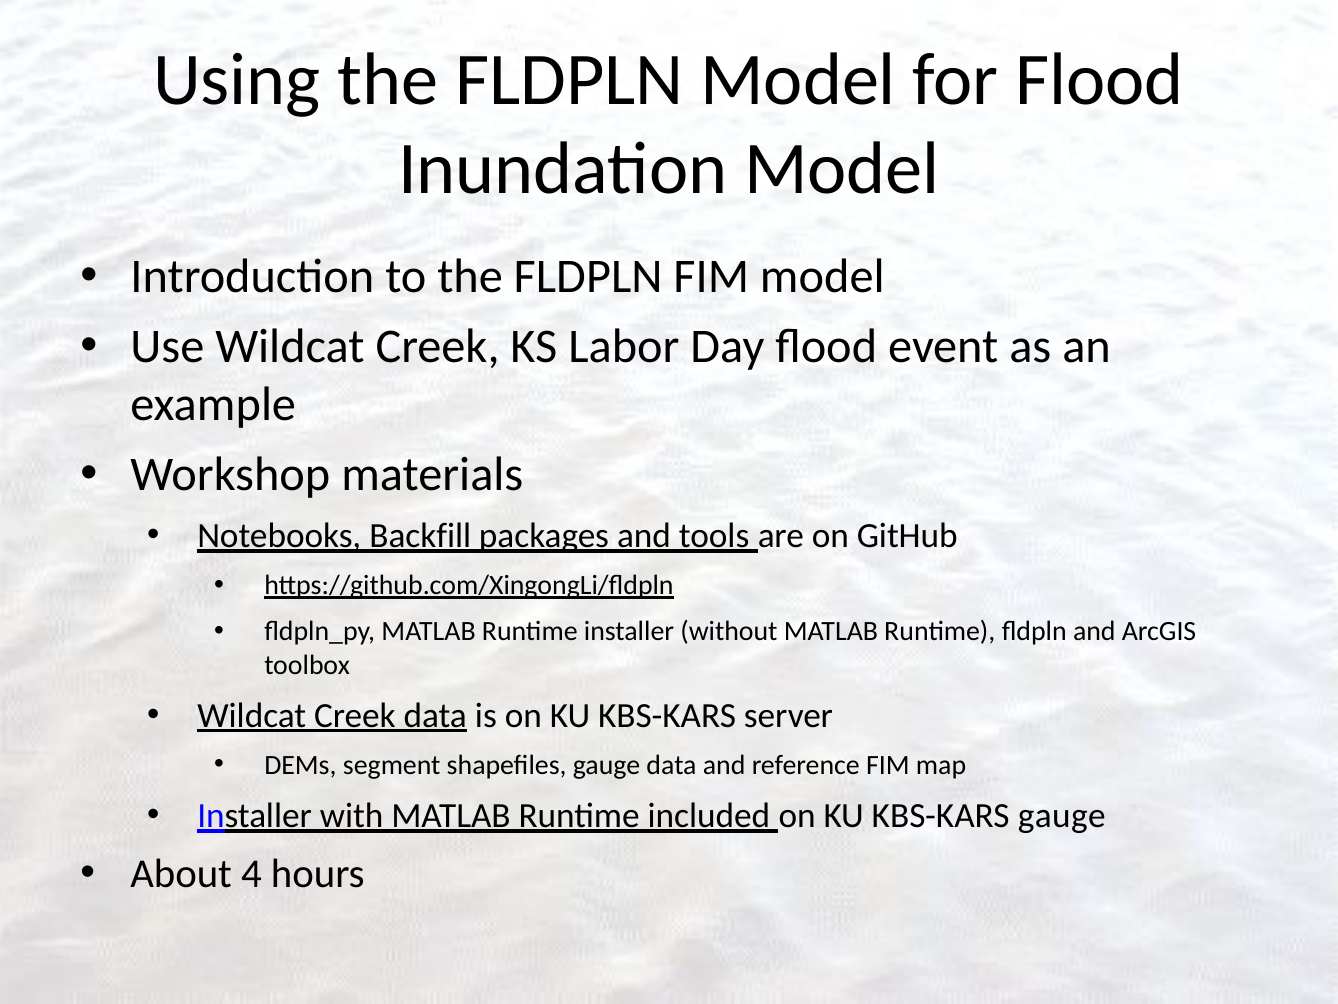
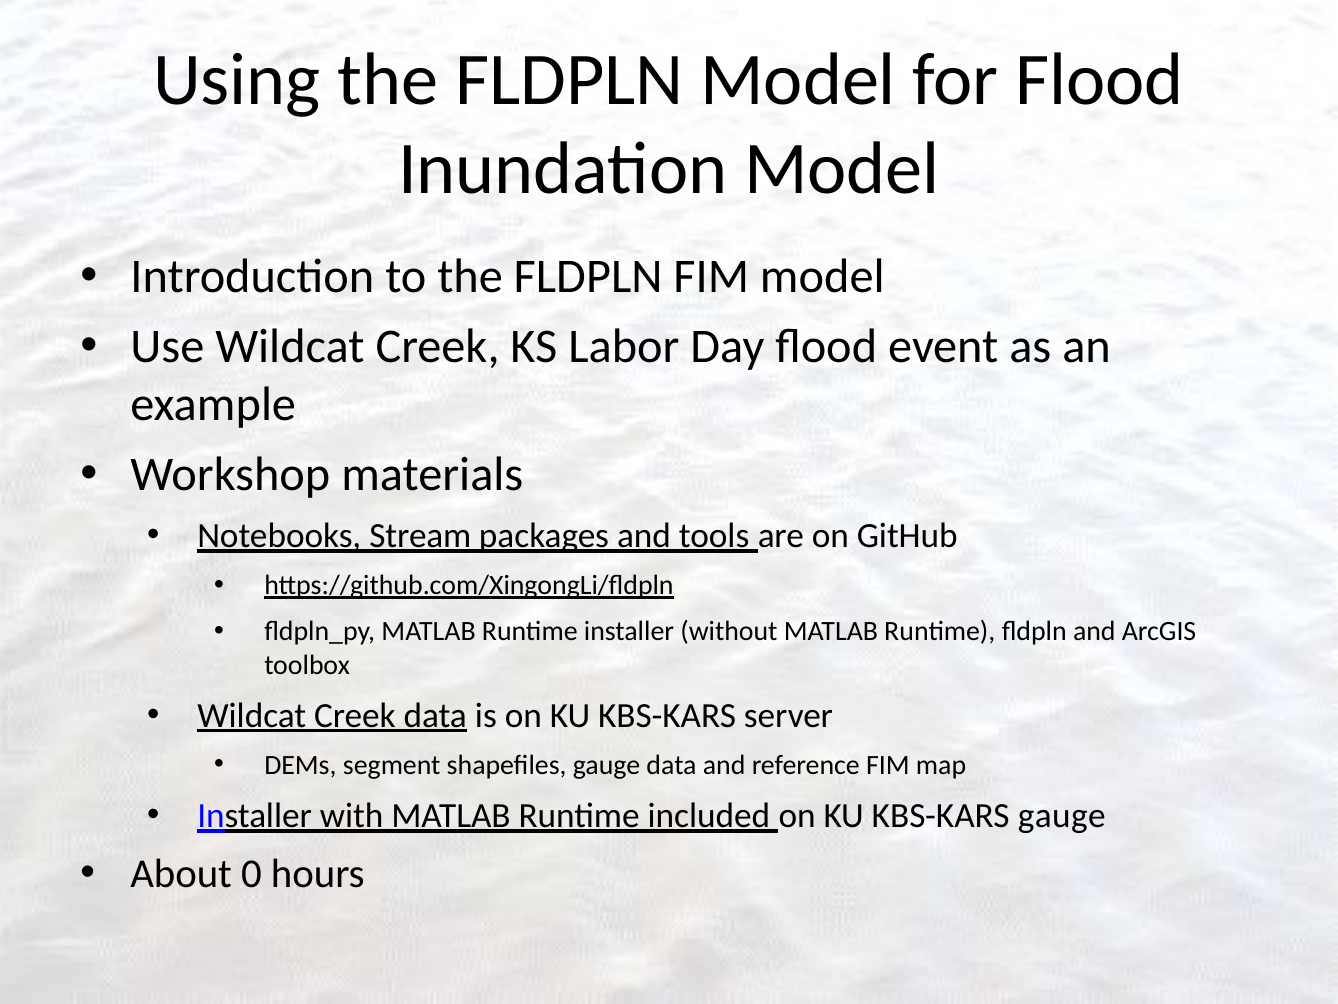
Backfill: Backfill -> Stream (420, 536)
4: 4 -> 0 (251, 874)
